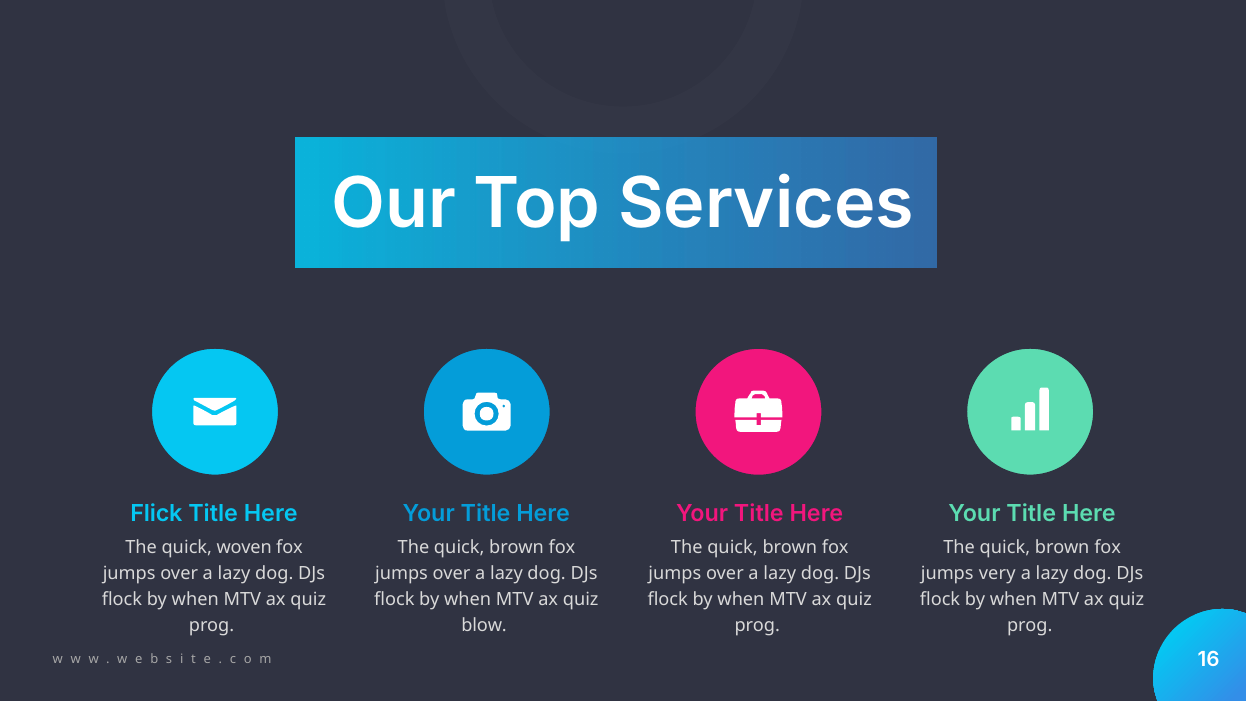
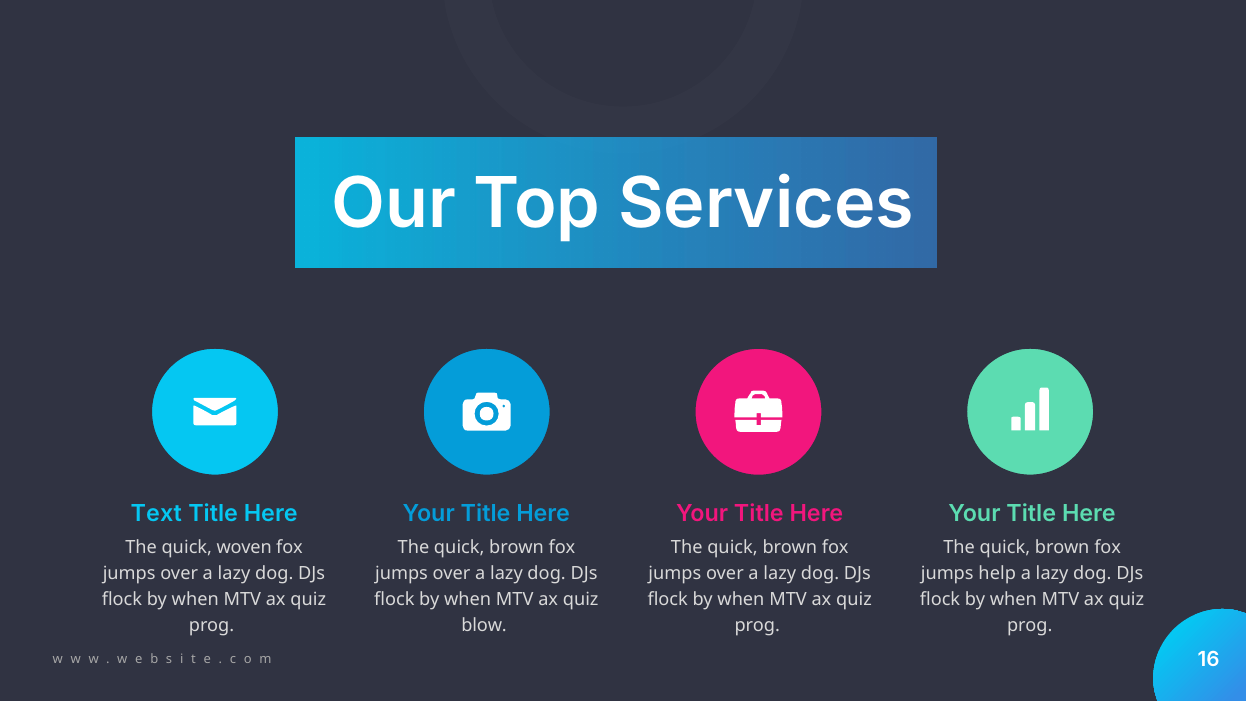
Flick: Flick -> Text (156, 514)
very: very -> help (997, 573)
